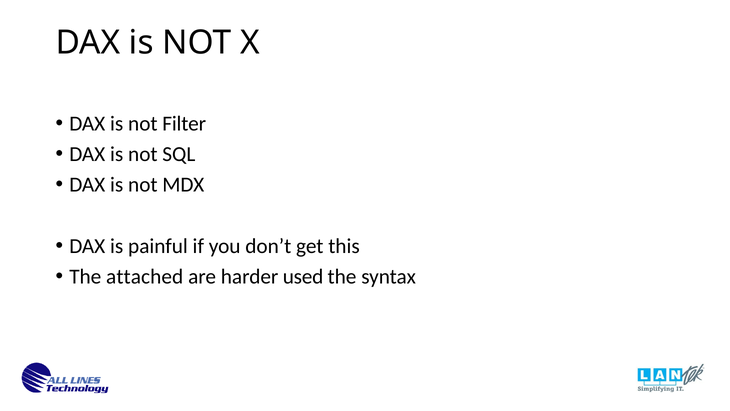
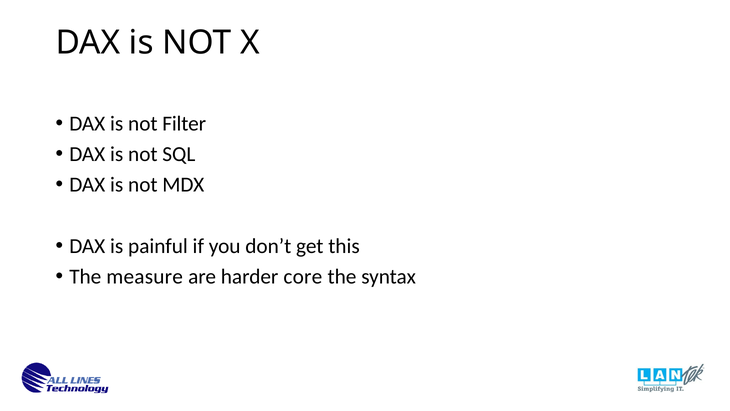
attached: attached -> measure (145, 276)
used: used -> core (303, 276)
